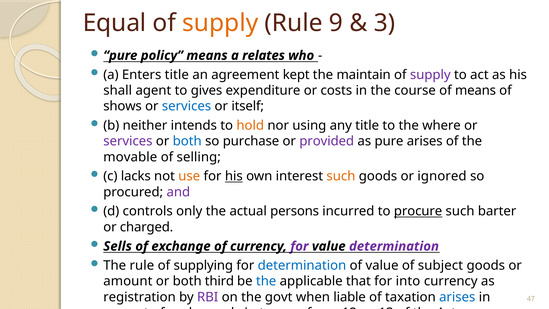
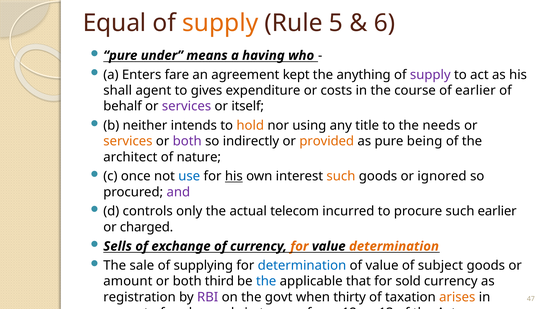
9: 9 -> 5 (336, 23)
3: 3 -> 6 (385, 23)
policy: policy -> under (162, 55)
relates: relates -> having (263, 55)
Enters title: title -> fare (177, 75)
maintain: maintain -> anything (364, 75)
of means: means -> earlier (475, 90)
shows: shows -> behalf (123, 106)
services colour: blue -> purple (187, 106)
where: where -> needs (441, 125)
services colour: purple -> orange (128, 141)
both colour: blue -> purple (187, 141)
purchase: purchase -> indirectly (251, 141)
provided colour: purple -> orange (327, 141)
pure arises: arises -> being (425, 141)
movable: movable -> architect (130, 157)
selling: selling -> nature (199, 157)
lacks: lacks -> once (136, 176)
use colour: orange -> blue (189, 176)
persons: persons -> telecom (295, 211)
procure underline: present -> none (418, 211)
such barter: barter -> earlier (497, 211)
for colour: purple -> orange (299, 246)
determination colour: purple -> orange (394, 246)
The rule: rule -> sale (142, 265)
into: into -> sold (408, 281)
liable: liable -> thirty (350, 297)
arises colour: blue -> orange (457, 297)
